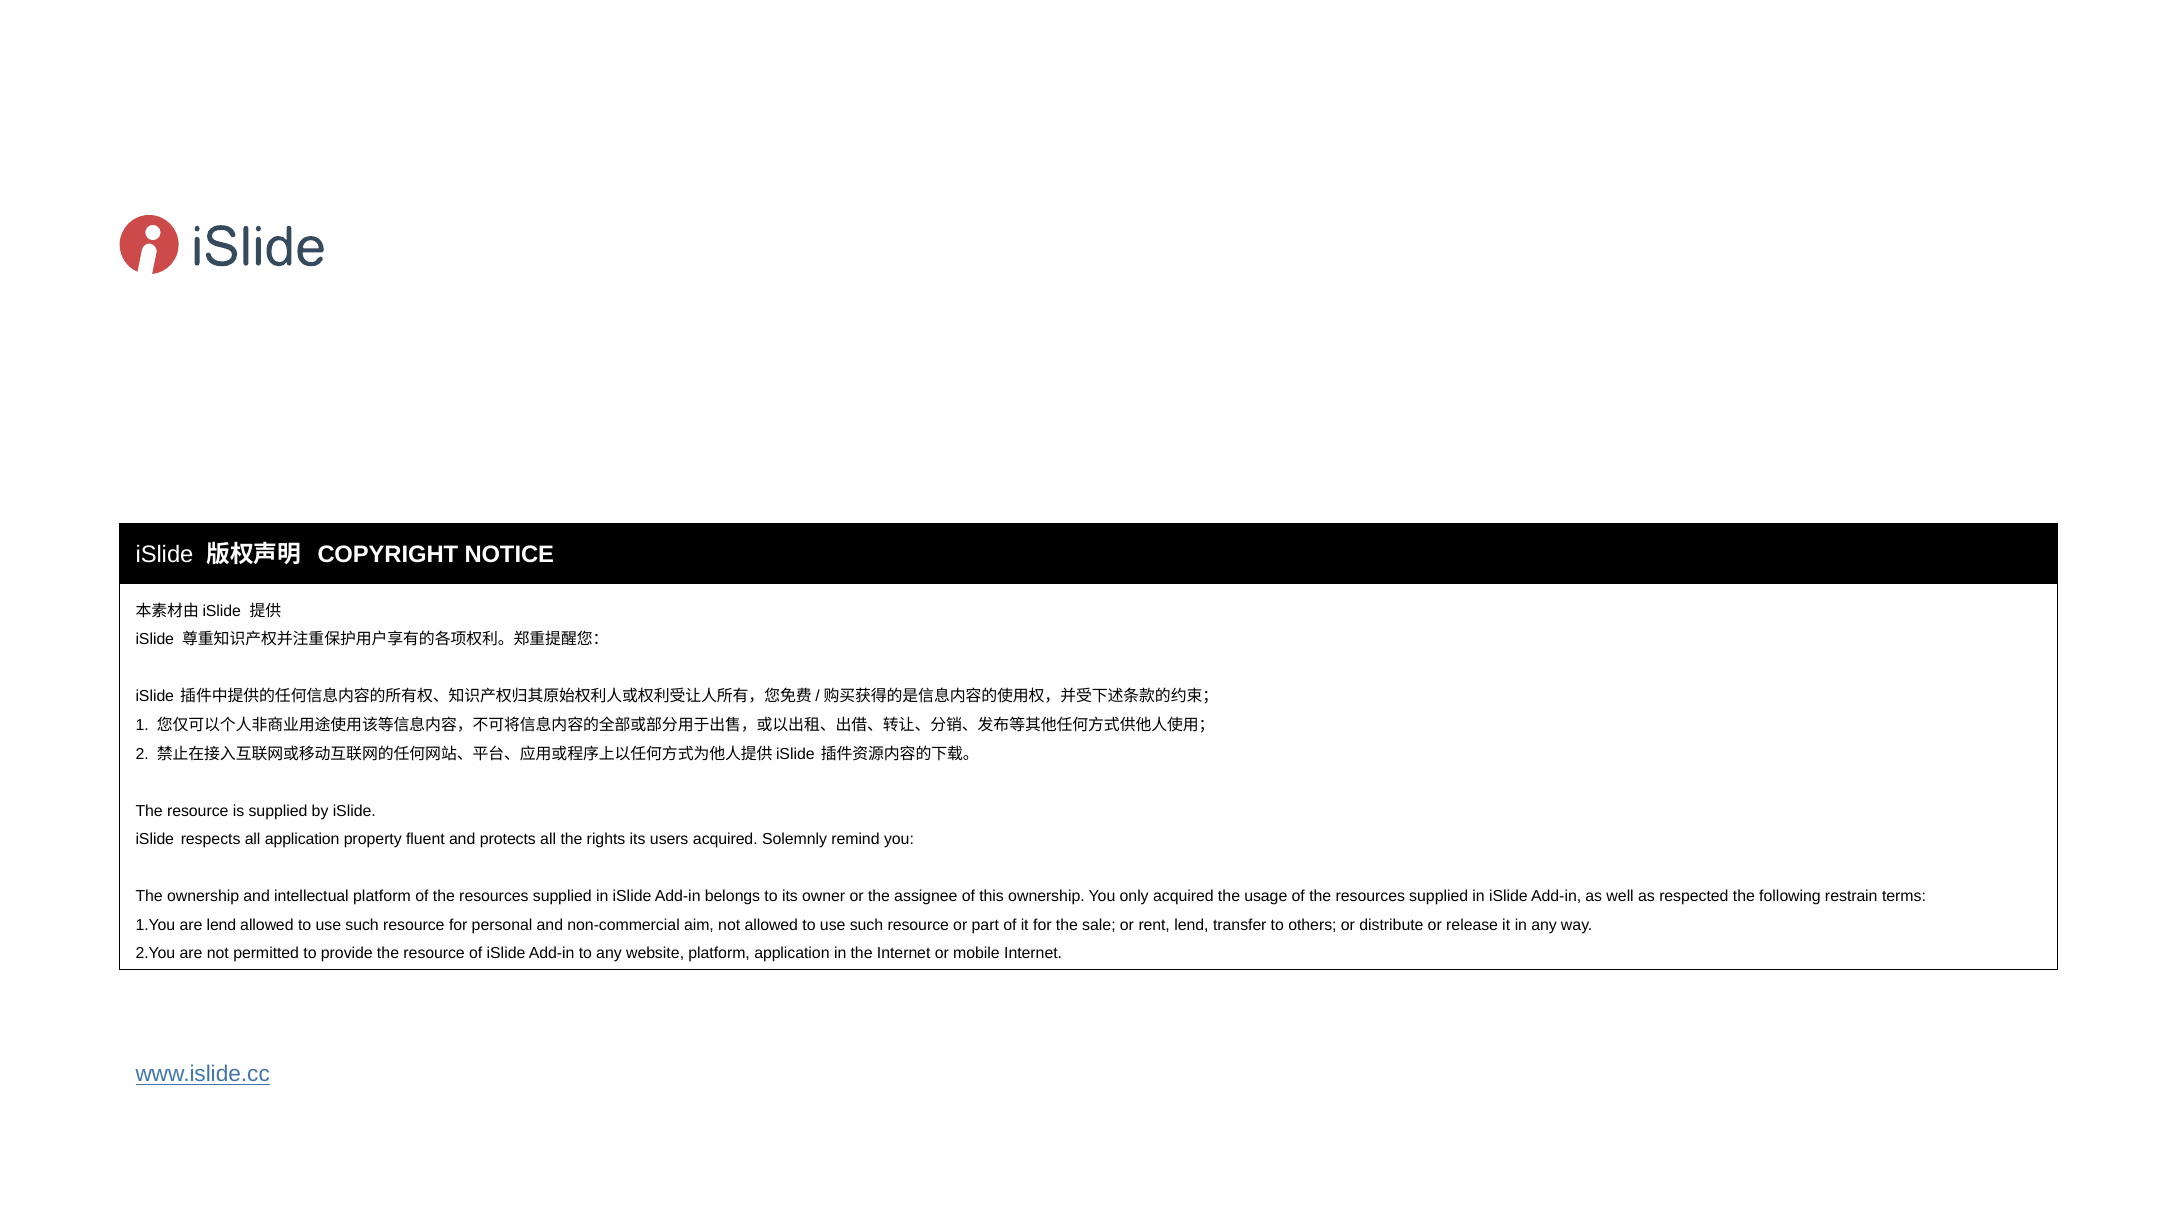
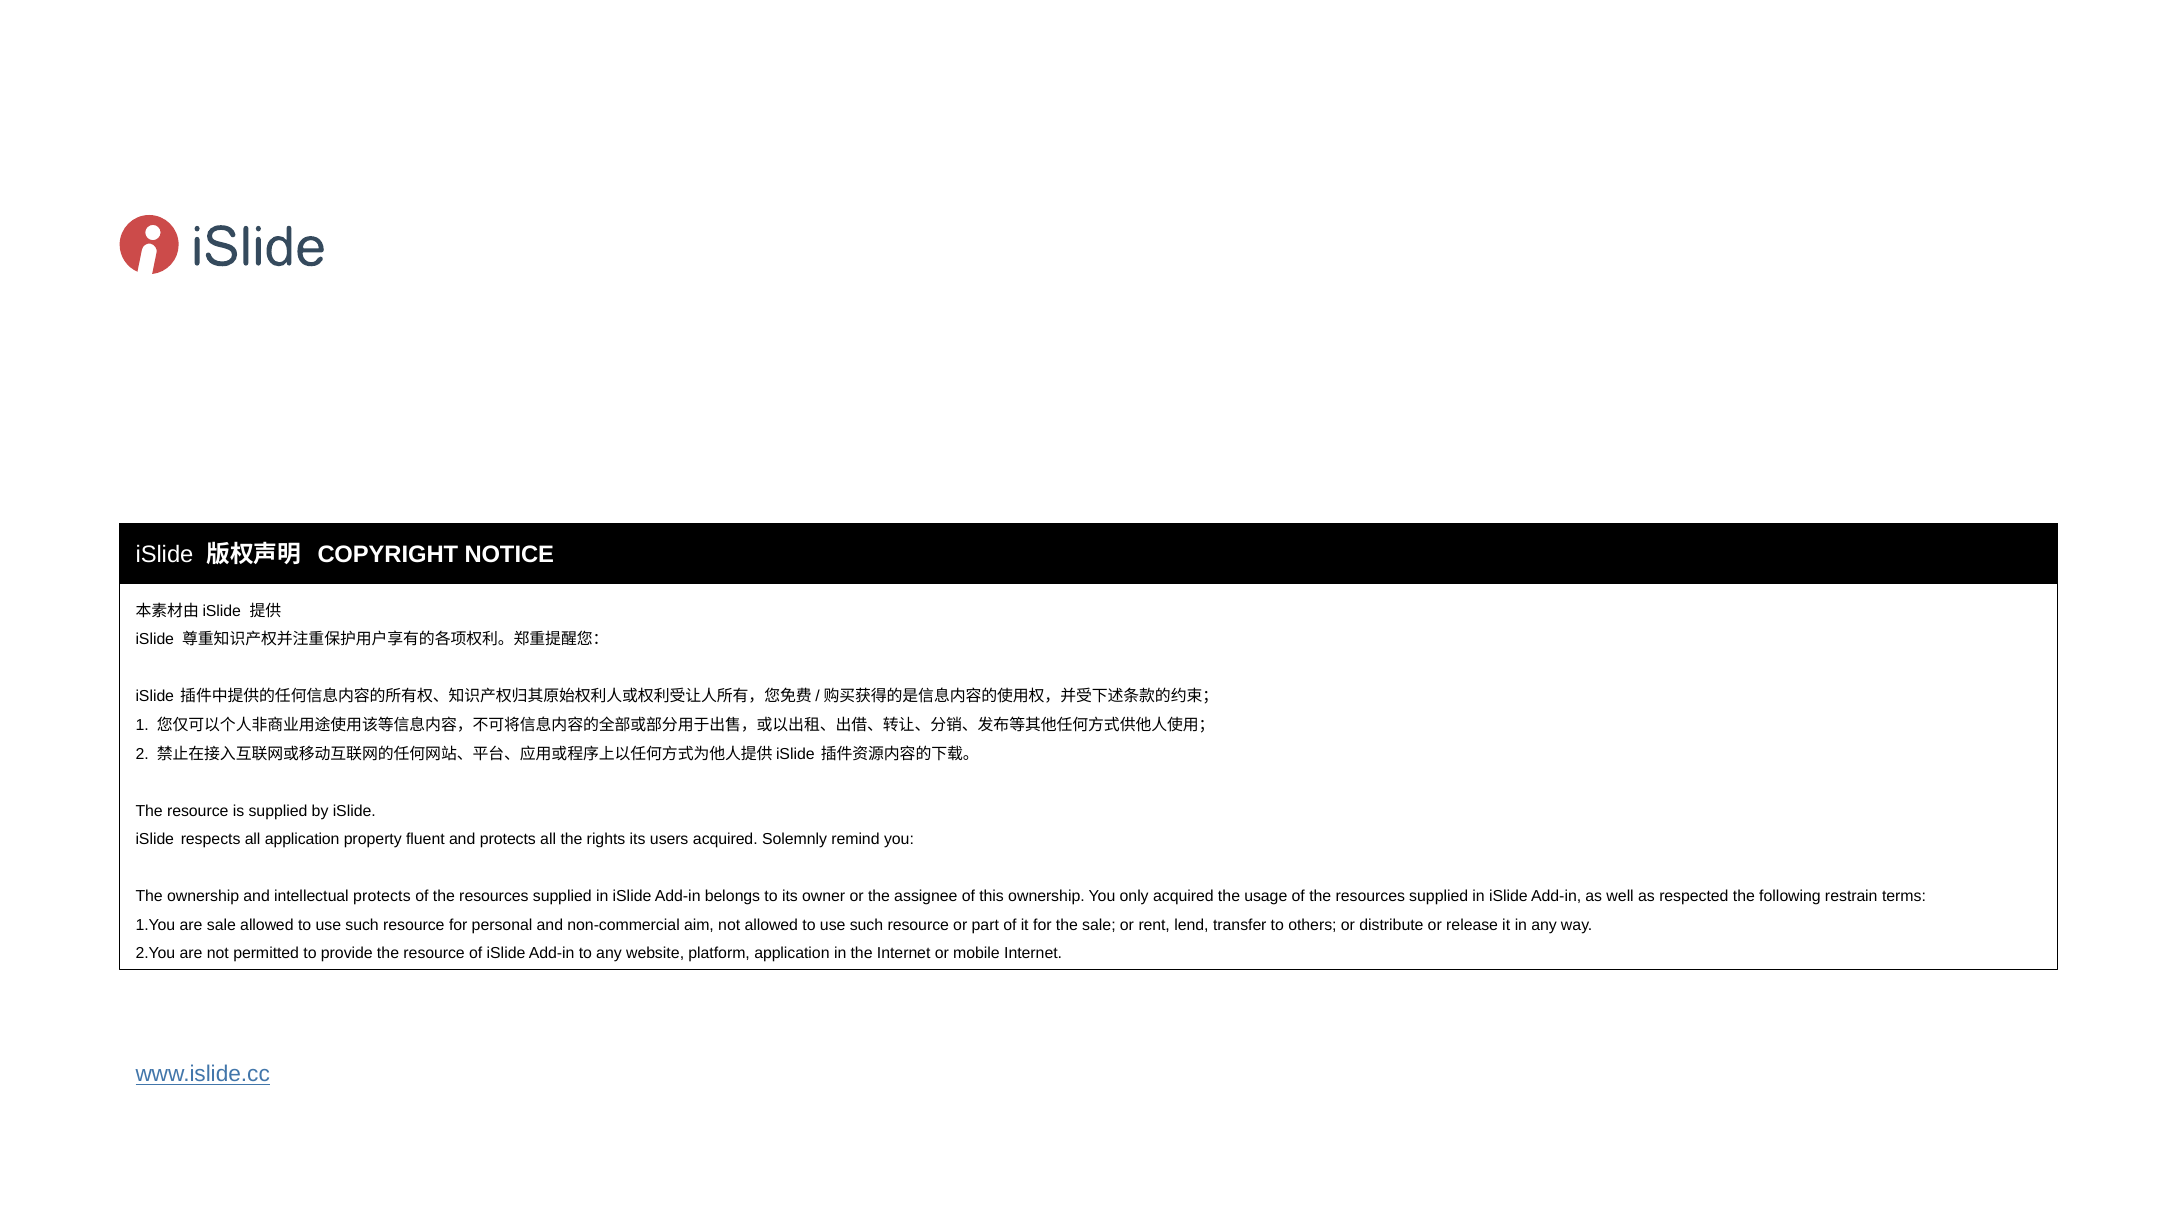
intellectual platform: platform -> protects (382, 897)
are lend: lend -> sale (221, 925)
